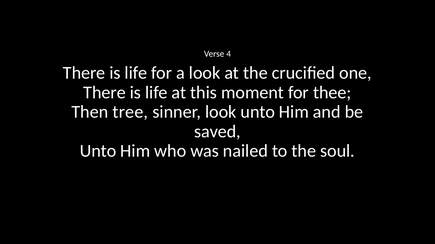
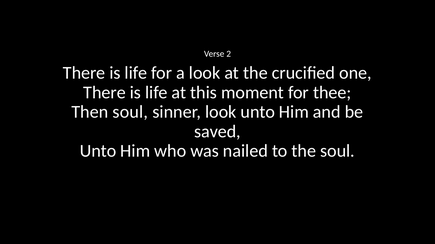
4: 4 -> 2 (229, 54)
Then tree: tree -> soul (130, 112)
